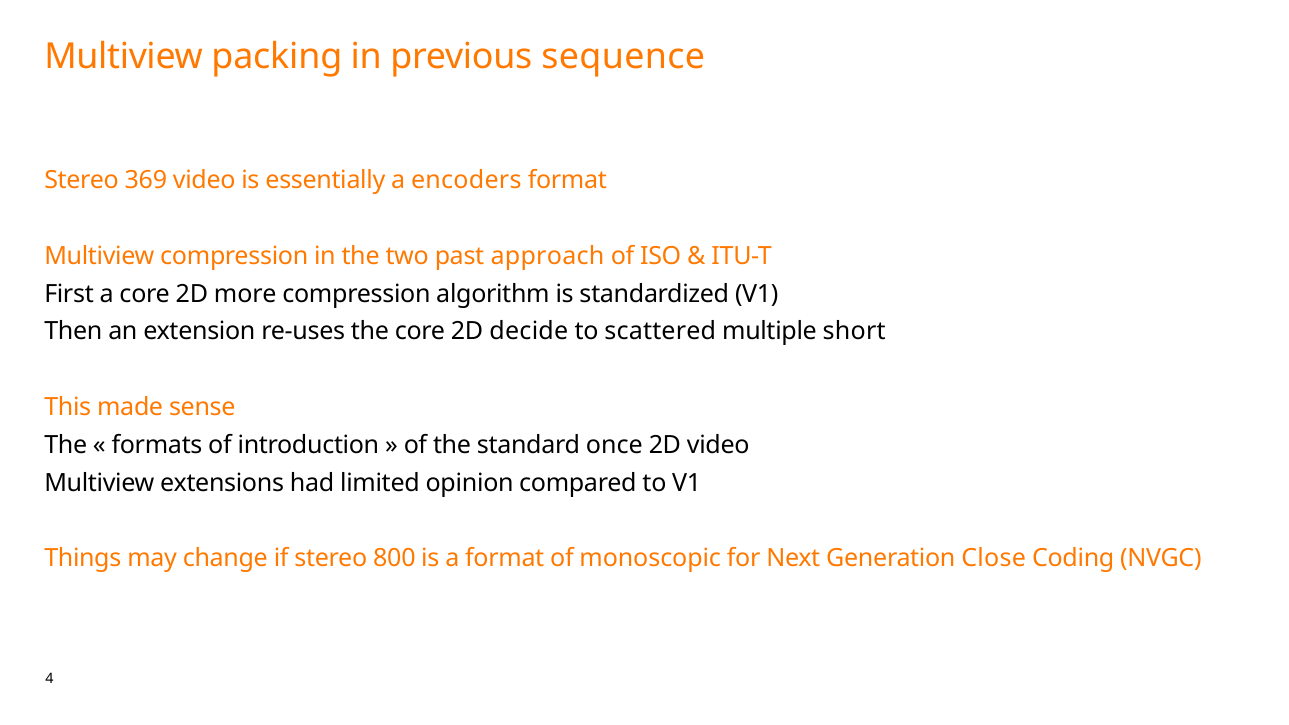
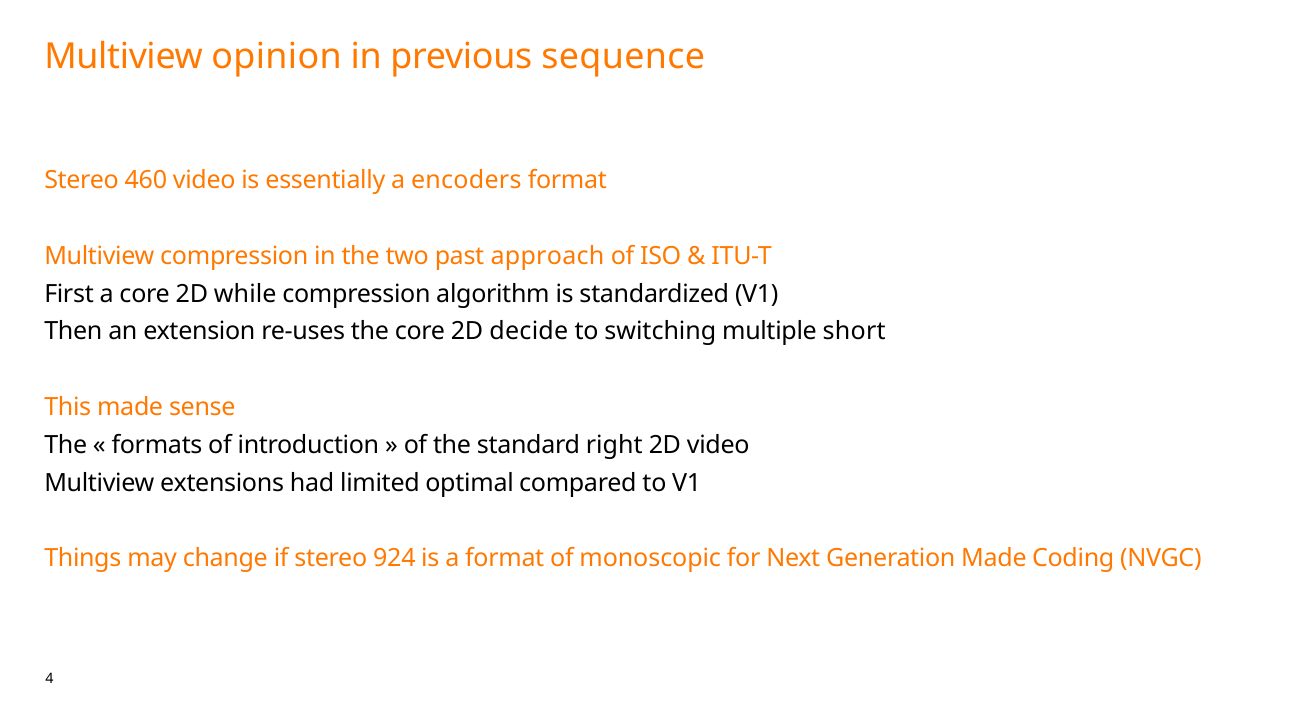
packing: packing -> opinion (277, 57)
369: 369 -> 460 (146, 180)
more: more -> while (245, 294)
scattered: scattered -> switching (660, 332)
once: once -> right (614, 445)
opinion: opinion -> optimal (470, 483)
800: 800 -> 924 (394, 559)
Generation Close: Close -> Made (994, 559)
